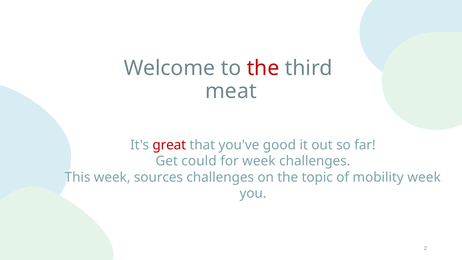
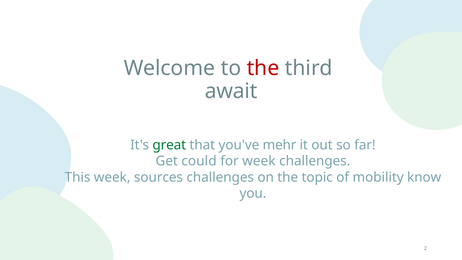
meat: meat -> await (231, 91)
great colour: red -> green (169, 145)
good: good -> mehr (279, 145)
mobility week: week -> know (424, 177)
